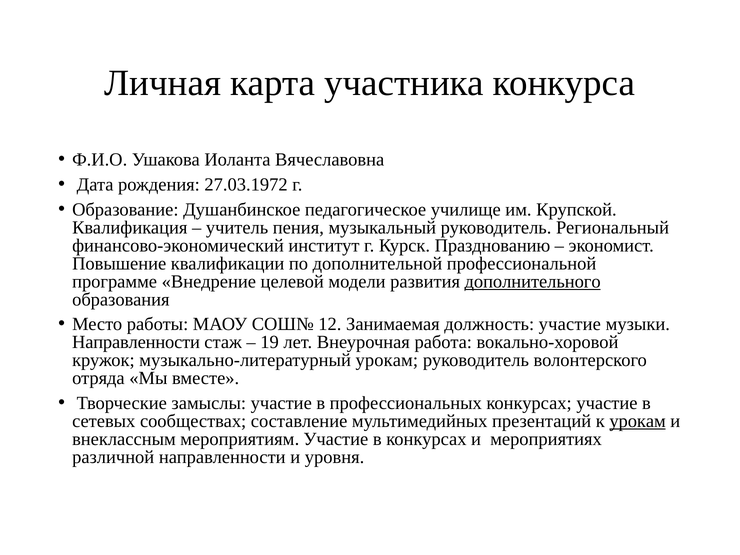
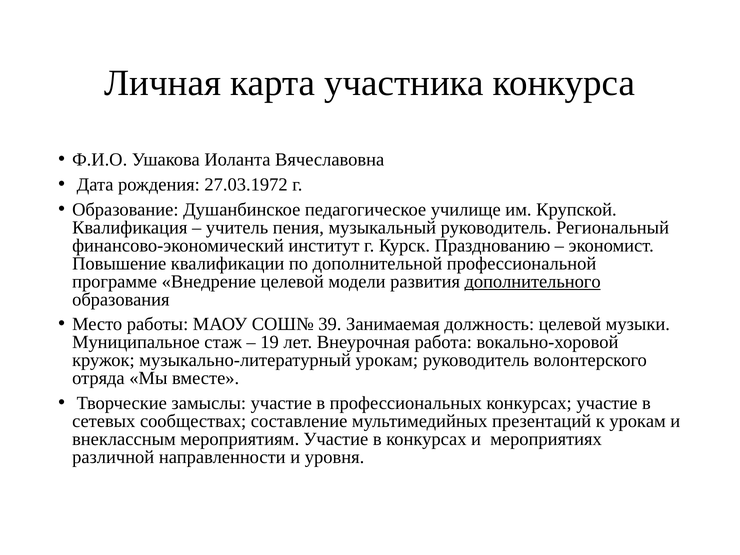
12: 12 -> 39 (330, 324)
должность участие: участие -> целевой (570, 324)
Направленности: Направленности -> Муниципальное (136, 342)
урокам underline: present -> none (638, 421)
